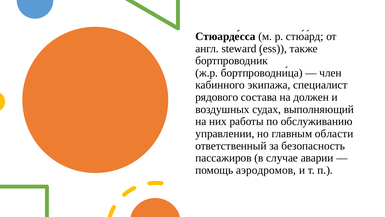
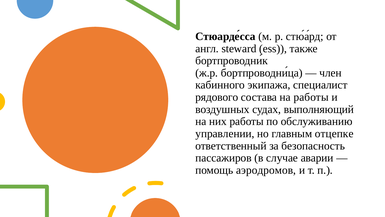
на должен: должен -> работы (311, 97)
области: области -> отцепке (334, 133)
